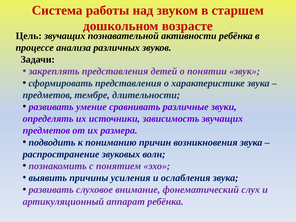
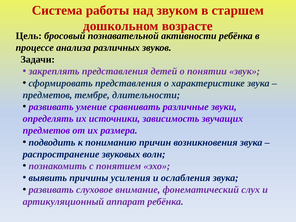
Цель звучащих: звучащих -> бросовый (65, 36)
